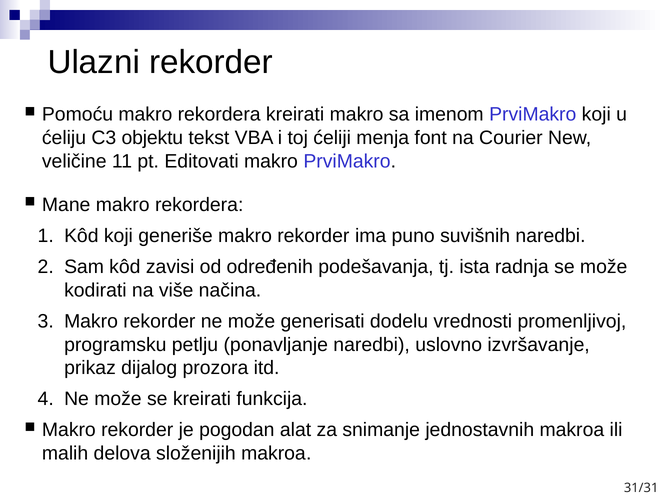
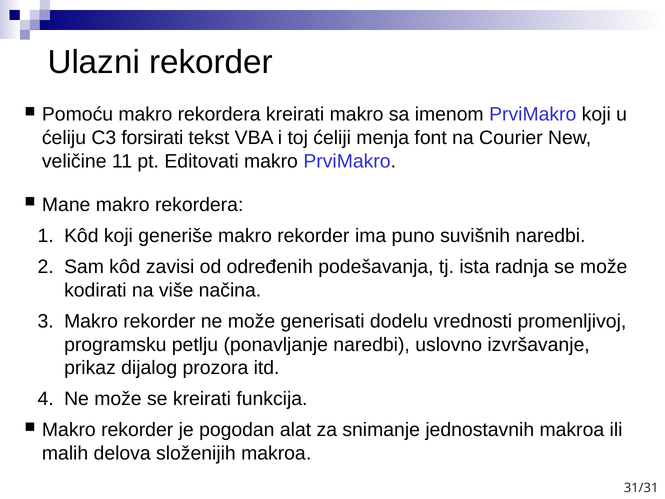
objektu: objektu -> forsirati (152, 138)
